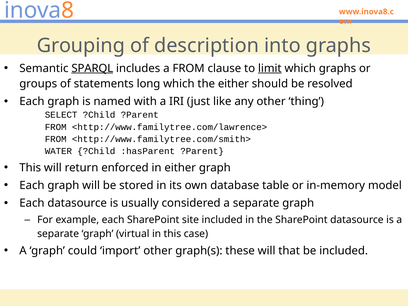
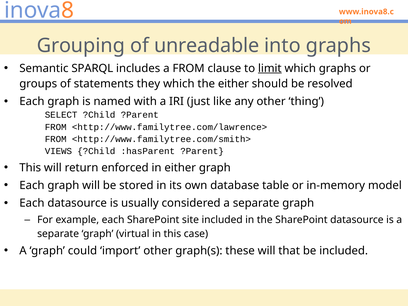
description: description -> unreadable (207, 46)
SPARQL underline: present -> none (92, 68)
long: long -> they (148, 84)
WATER: WATER -> VIEWS (58, 151)
